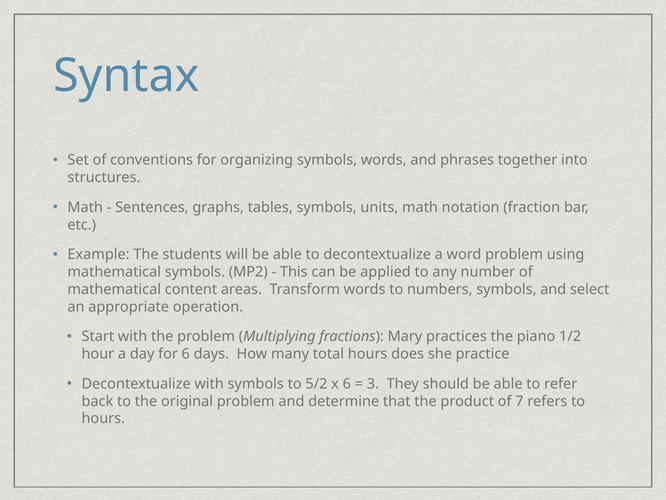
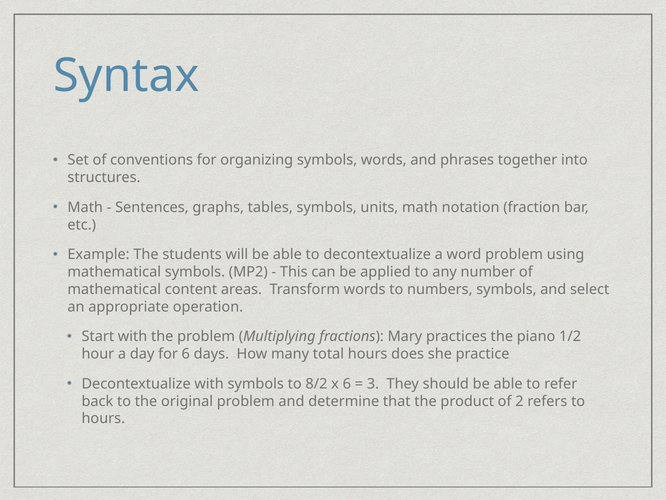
5/2: 5/2 -> 8/2 (316, 383)
7: 7 -> 2 (519, 401)
